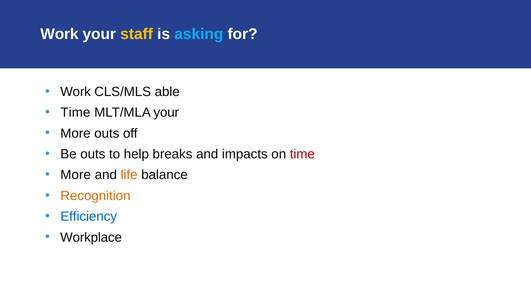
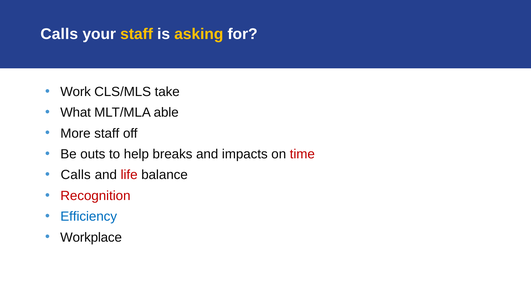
Work: Work -> Calls (59, 34)
asking colour: light blue -> yellow (199, 34)
able: able -> take (167, 92)
Time: Time -> What (76, 113)
MLT/MLA your: your -> able (166, 113)
More outs: outs -> staff (107, 134)
More: More -> Calls (76, 175)
life colour: orange -> red (129, 175)
Recognition colour: orange -> red (95, 196)
